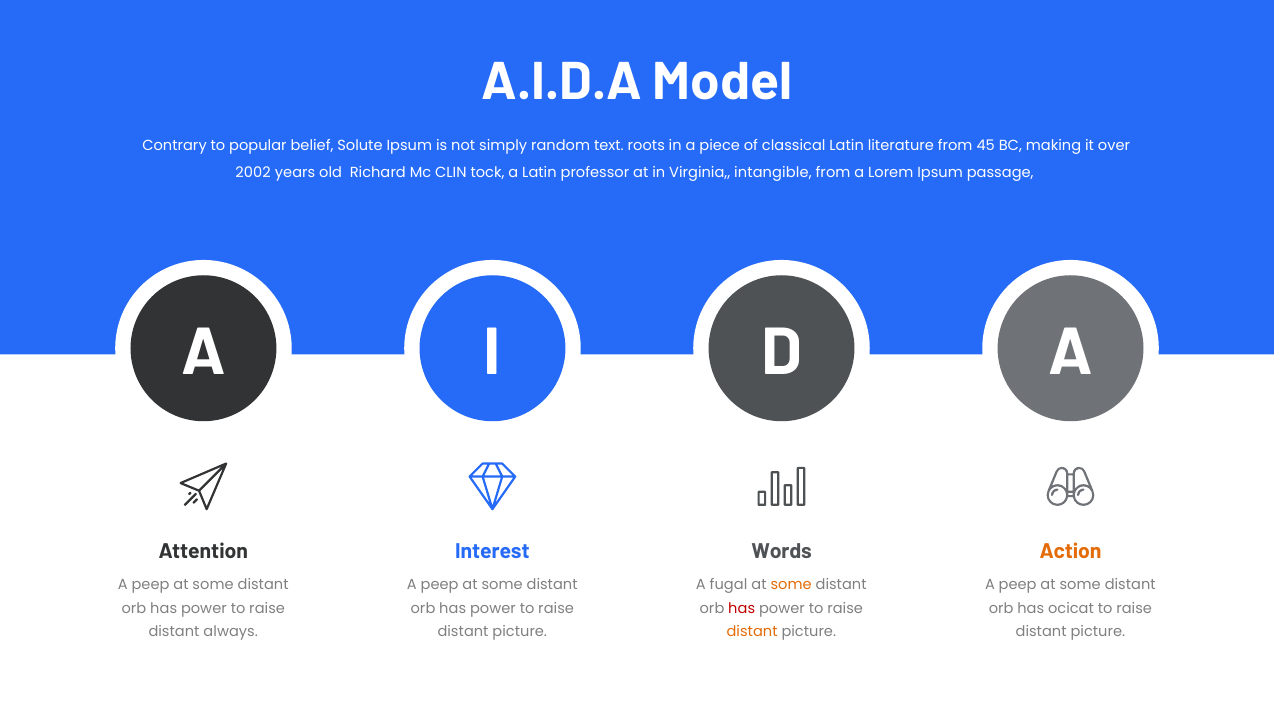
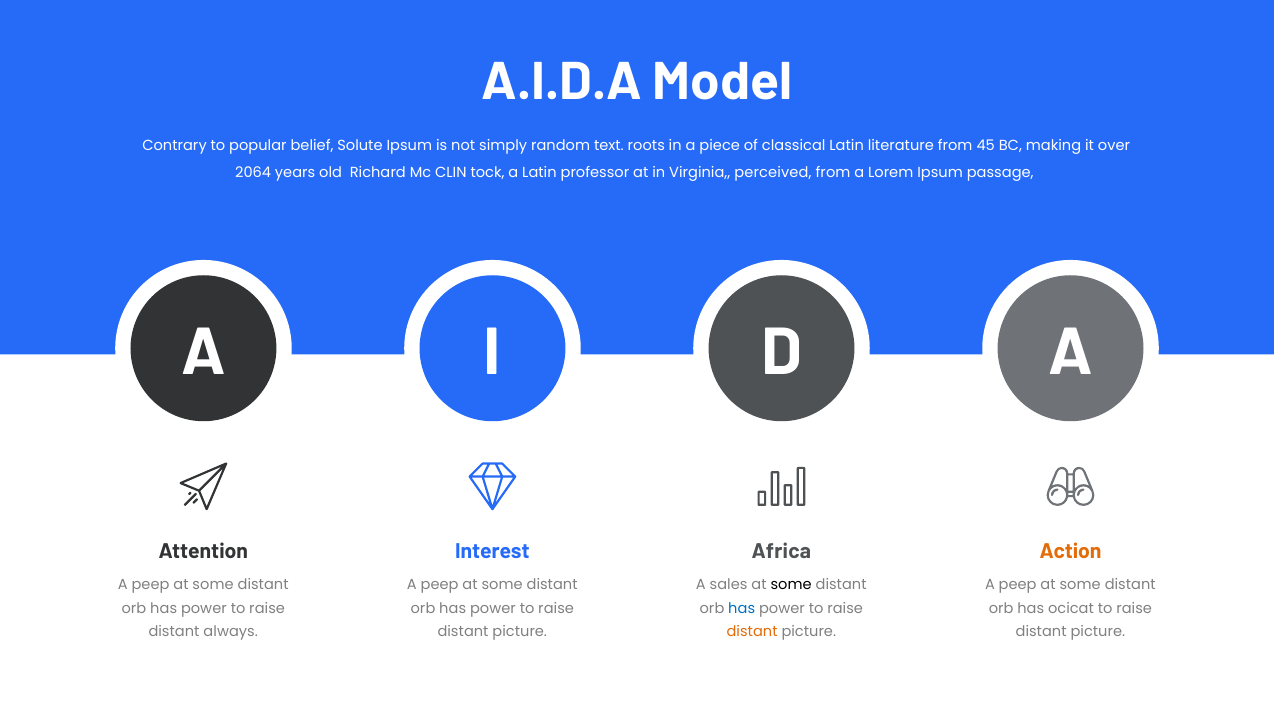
2002: 2002 -> 2064 (253, 172)
intangible: intangible -> perceived (773, 172)
Words: Words -> Africa (781, 552)
fugal: fugal -> sales (729, 584)
some colour: orange -> black (791, 584)
has colour: red -> blue (742, 608)
